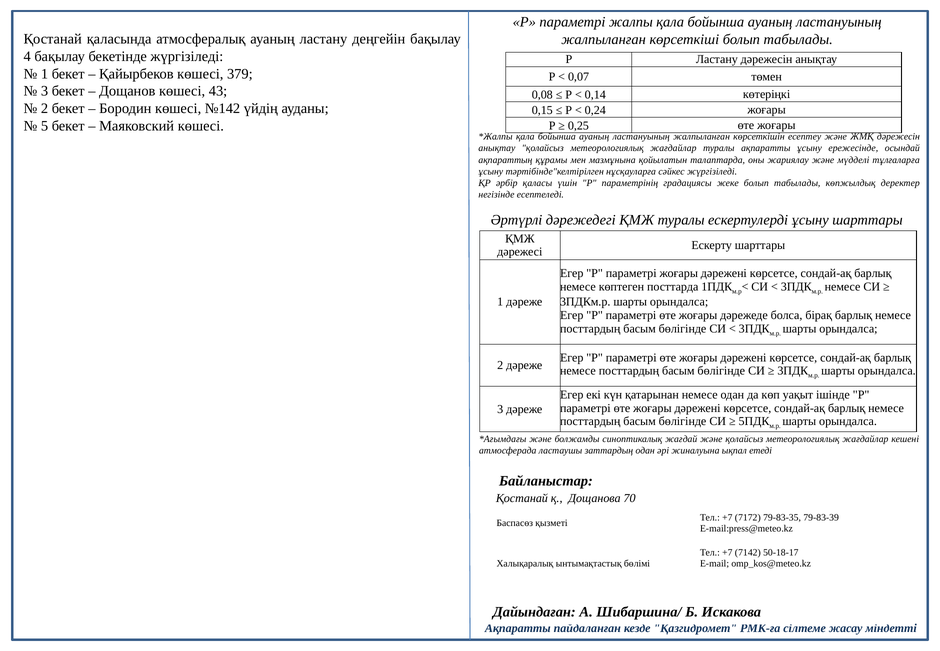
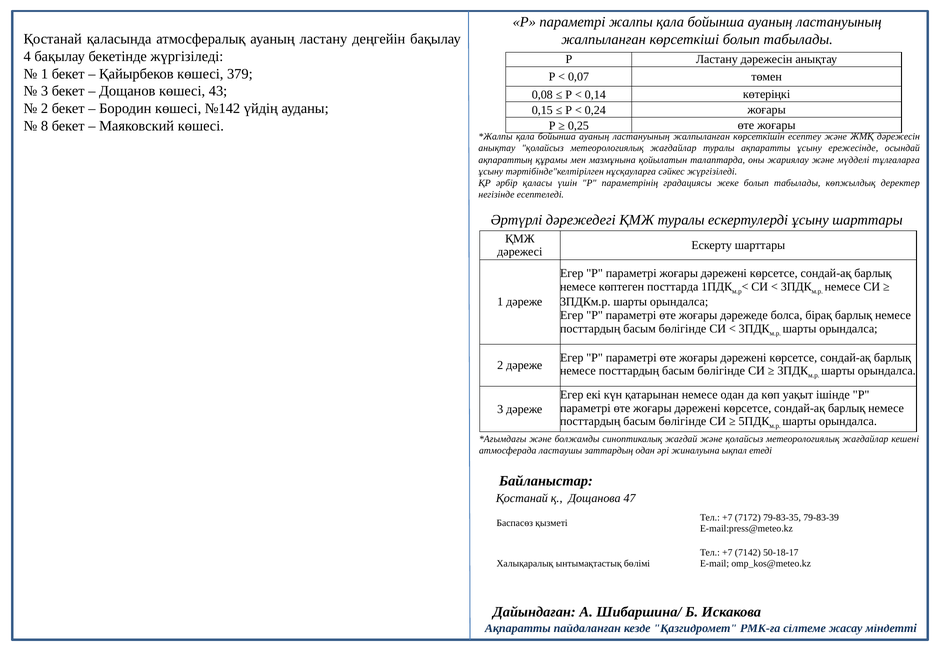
5: 5 -> 8 (45, 126)
70: 70 -> 47 (630, 498)
